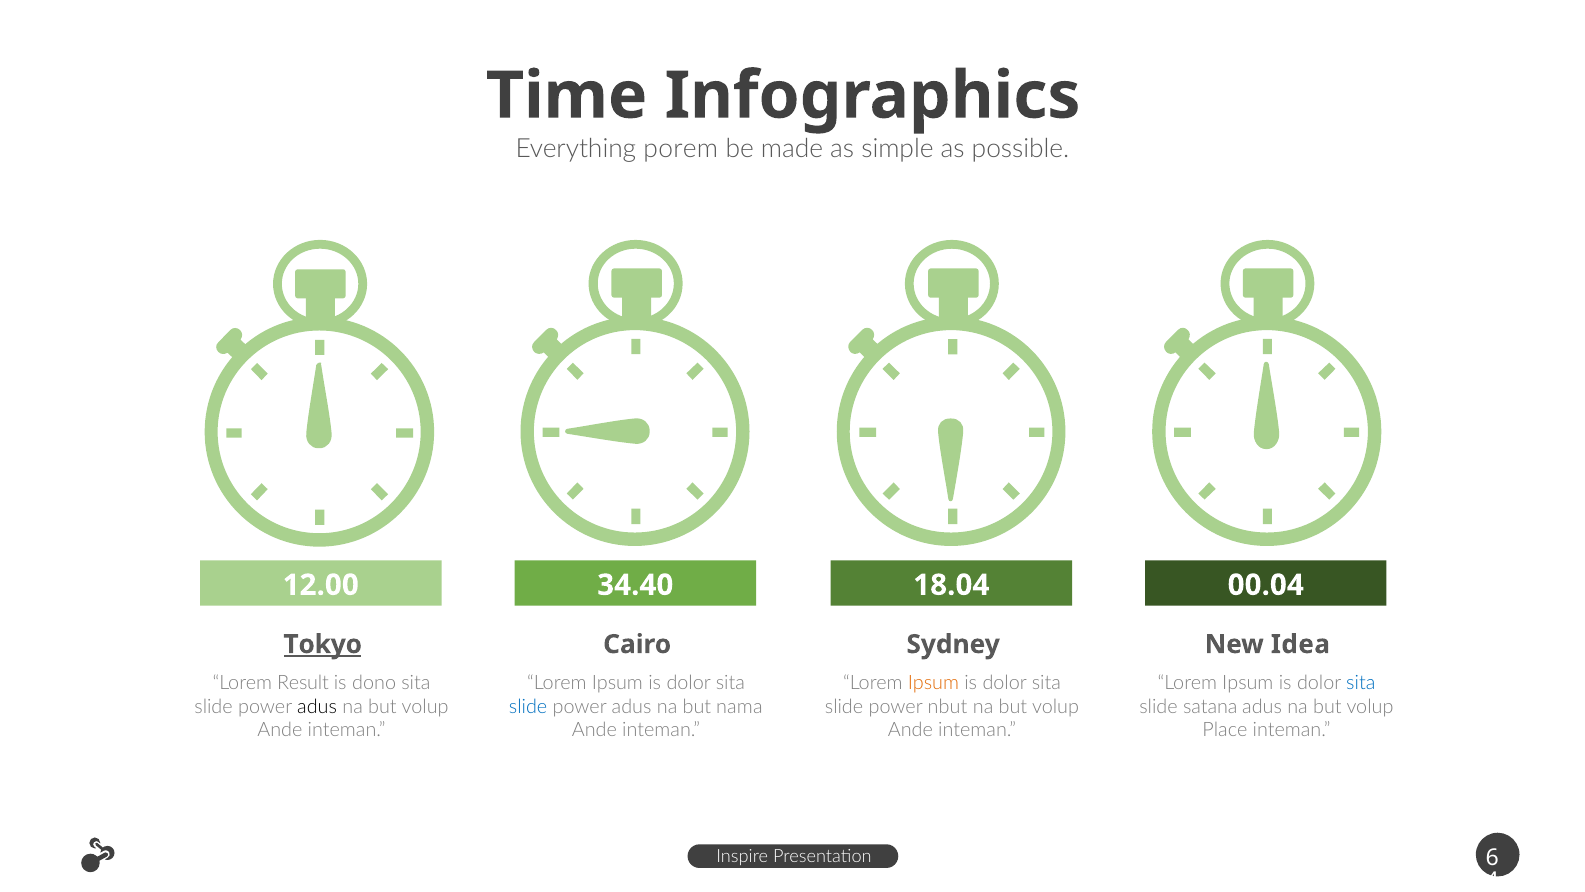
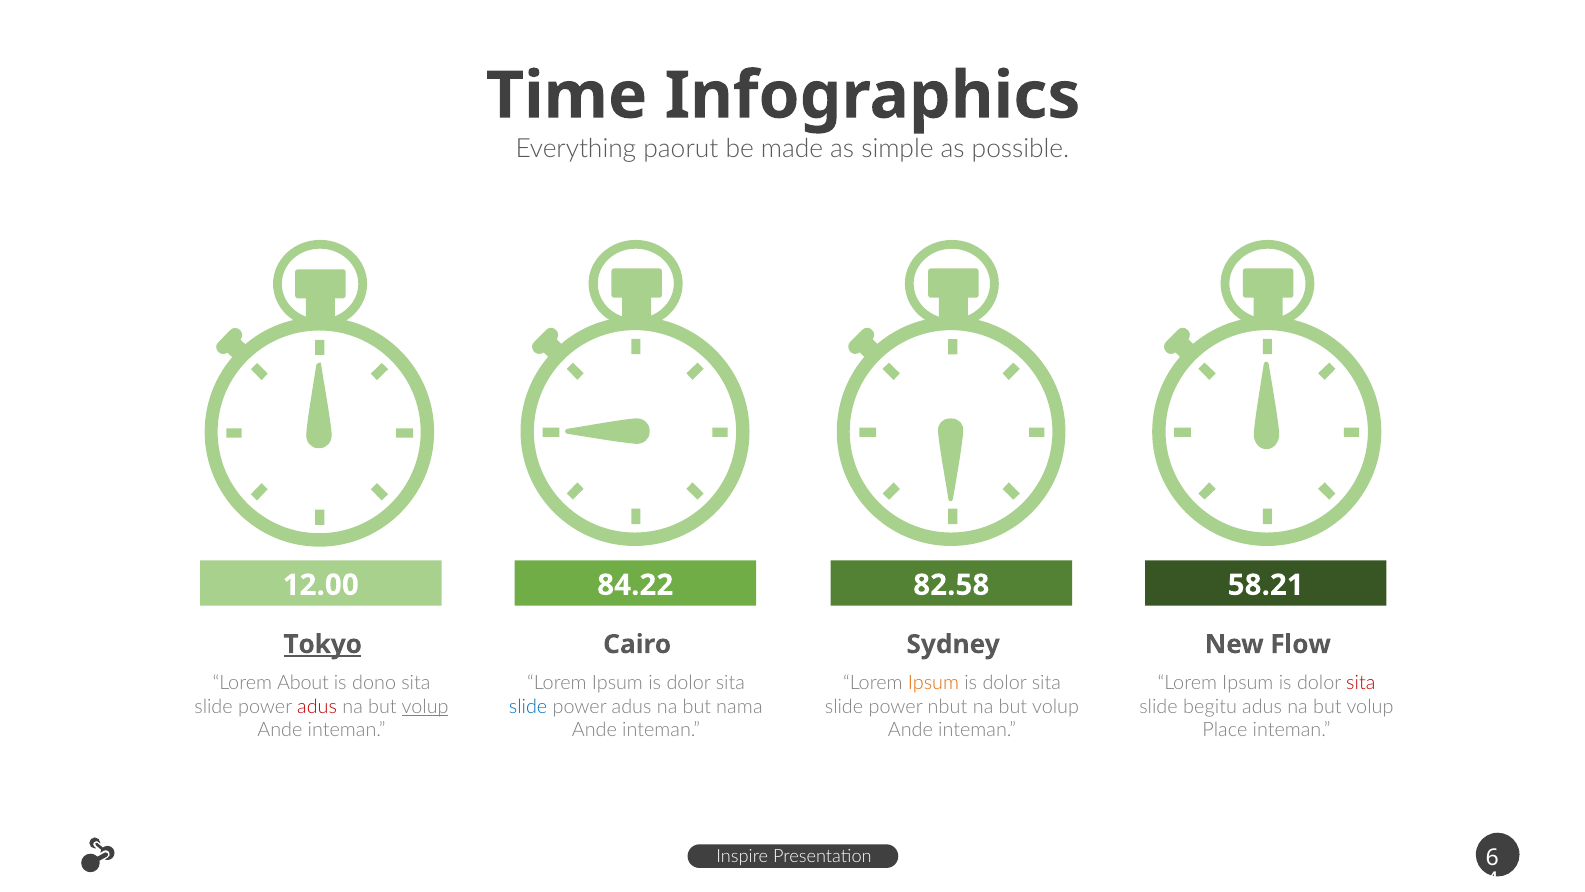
porem: porem -> paorut (681, 149)
34.40: 34.40 -> 84.22 (635, 585)
18.04: 18.04 -> 82.58 (951, 585)
00.04: 00.04 -> 58.21 (1266, 585)
Idea: Idea -> Flow (1301, 644)
Result: Result -> About (303, 682)
sita colour: blue -> red (1361, 682)
adus colour: black -> red (317, 706)
volup underline: none -> present (425, 706)
satana: satana -> begitu (1210, 706)
